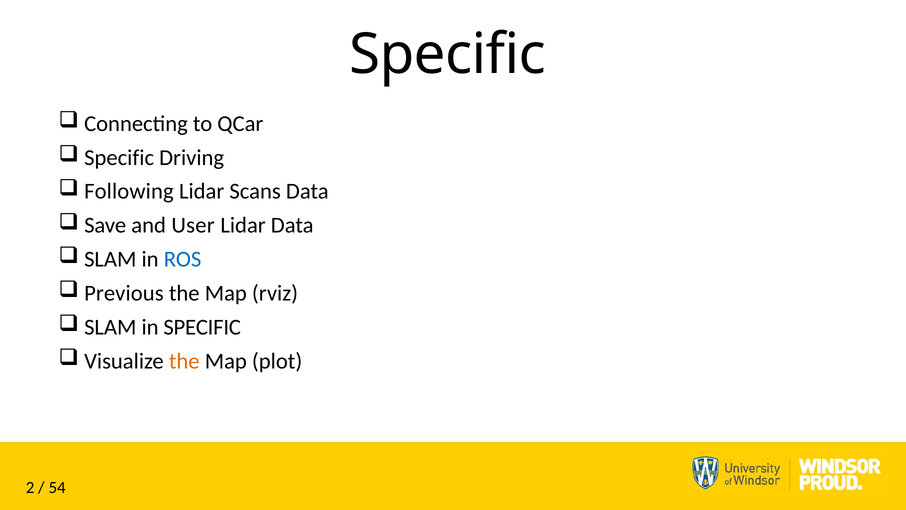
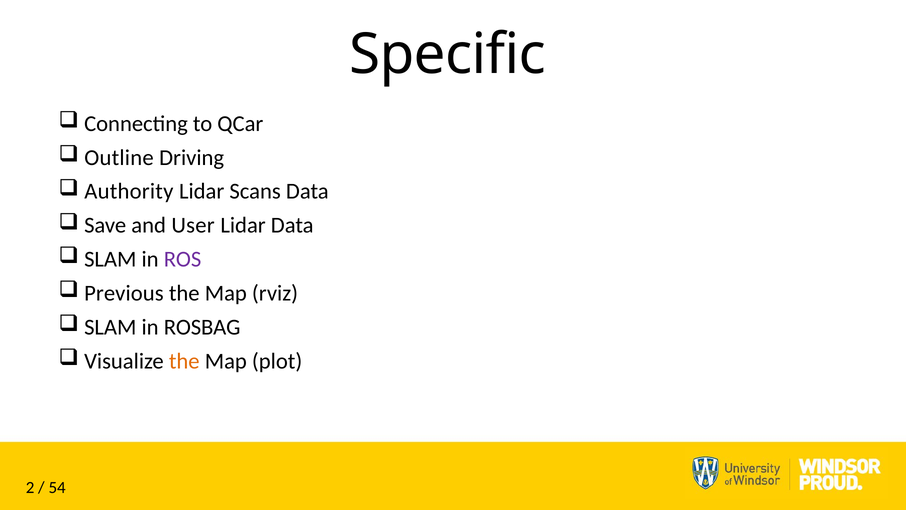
Specific: Specific -> Outline (119, 157)
Following: Following -> Authority (129, 191)
ROS colour: blue -> purple (183, 259)
in SPECIFIC: SPECIFIC -> ROSBAG (202, 327)
